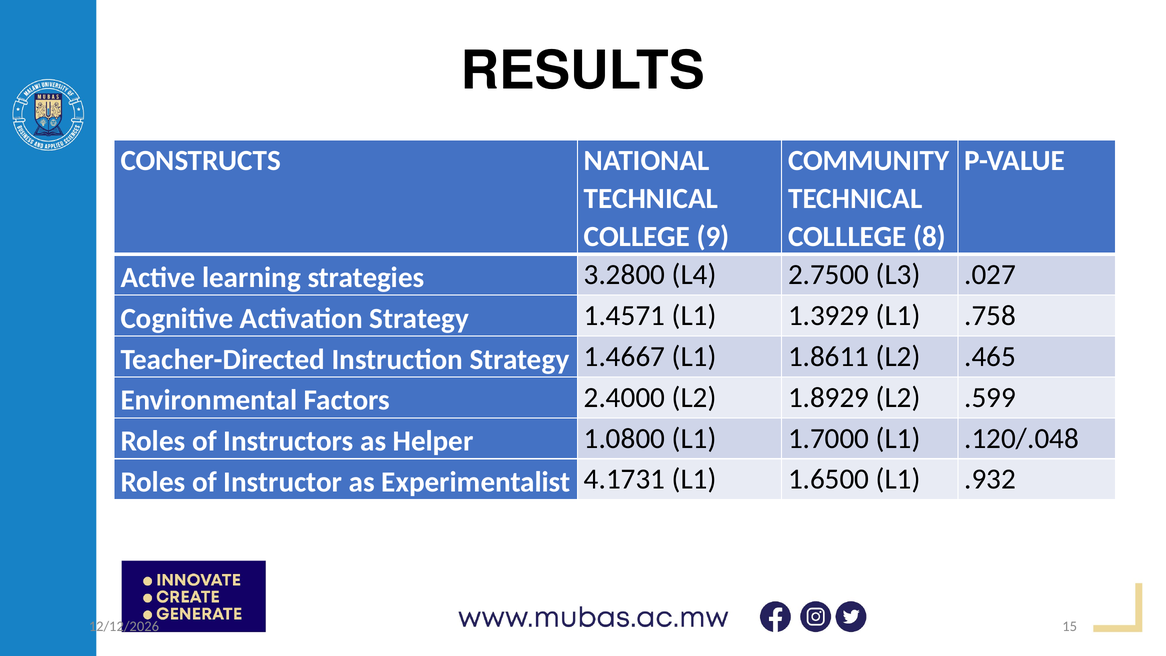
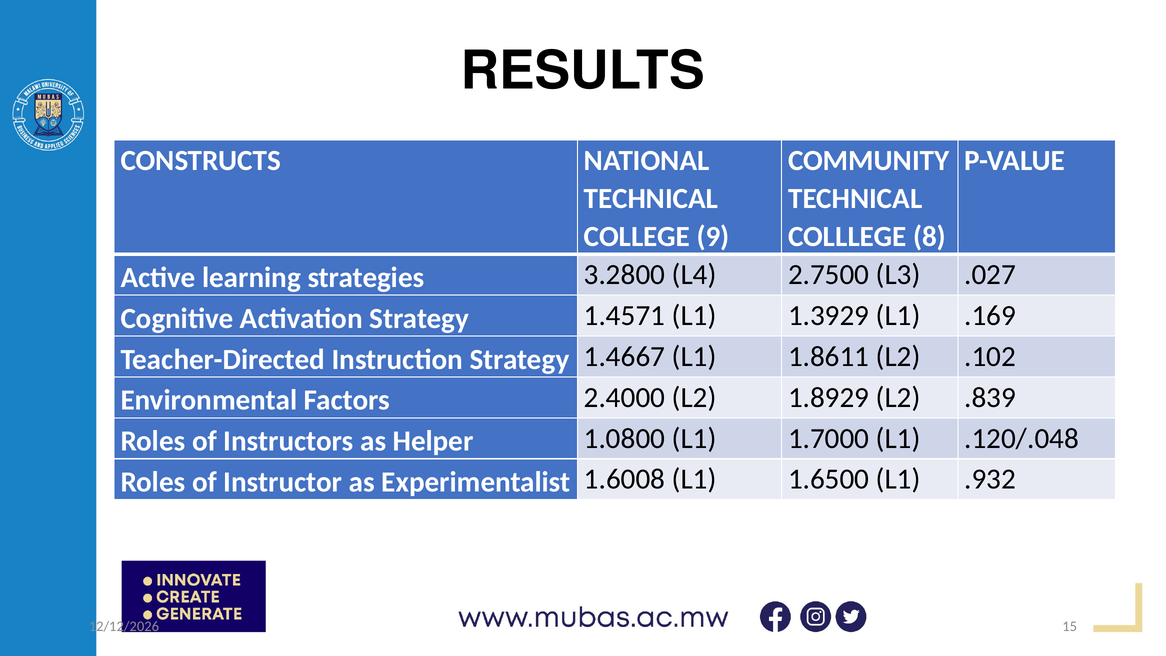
.758: .758 -> .169 (990, 316)
.465: .465 -> .102 (990, 356)
.599: .599 -> .839 (990, 397)
4.1731: 4.1731 -> 1.6008 (624, 479)
